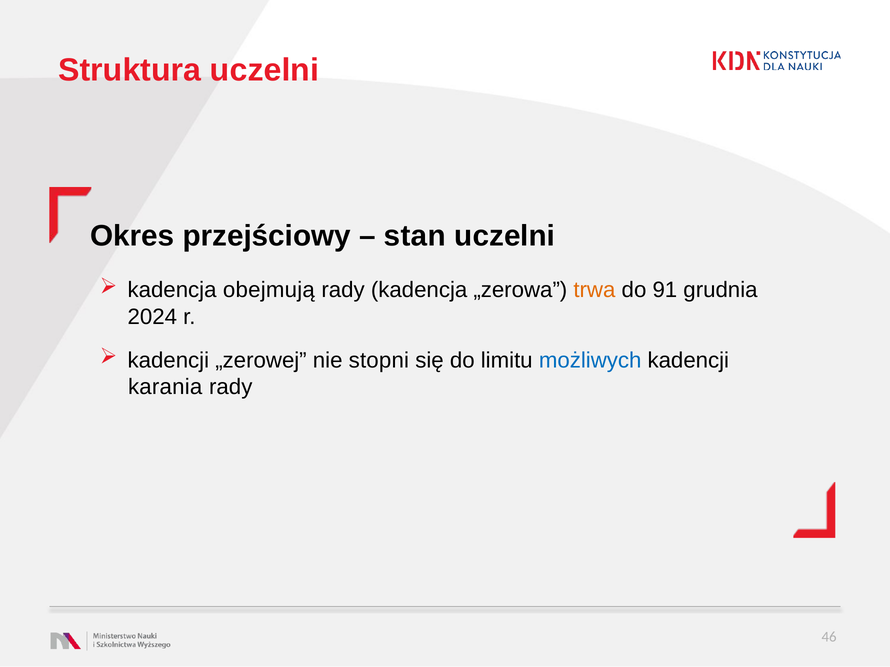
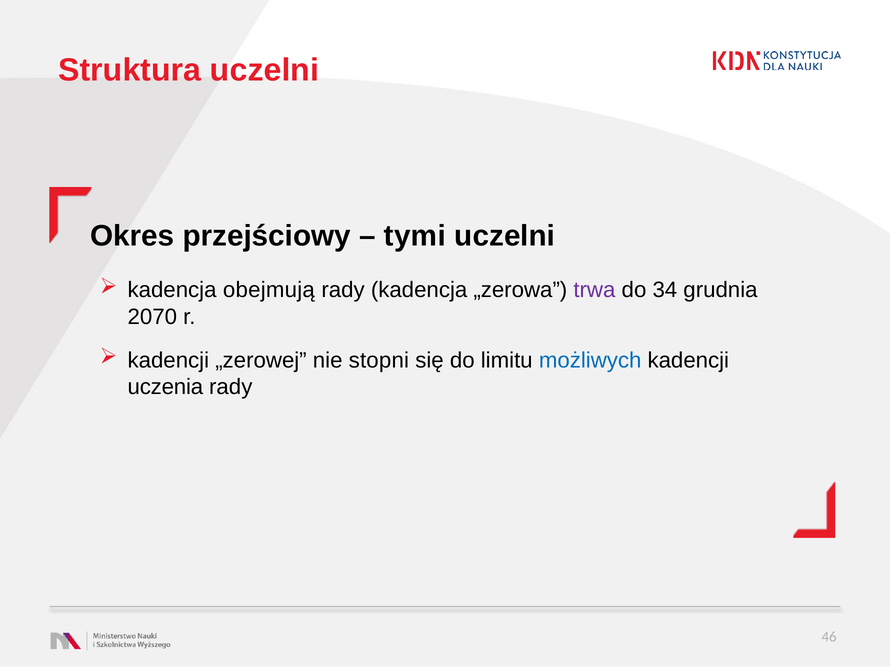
stan: stan -> tymi (415, 236)
trwa colour: orange -> purple (594, 290)
91: 91 -> 34 (665, 290)
2024: 2024 -> 2070 (152, 317)
karania: karania -> uczenia (165, 387)
